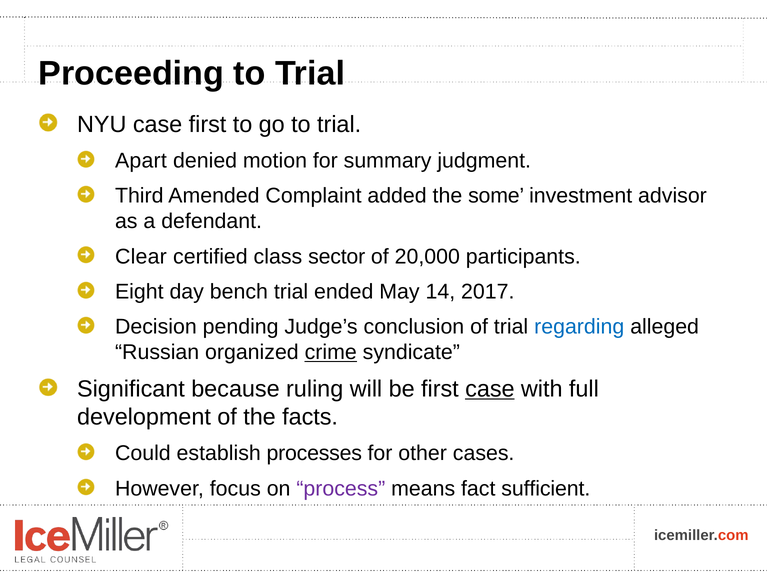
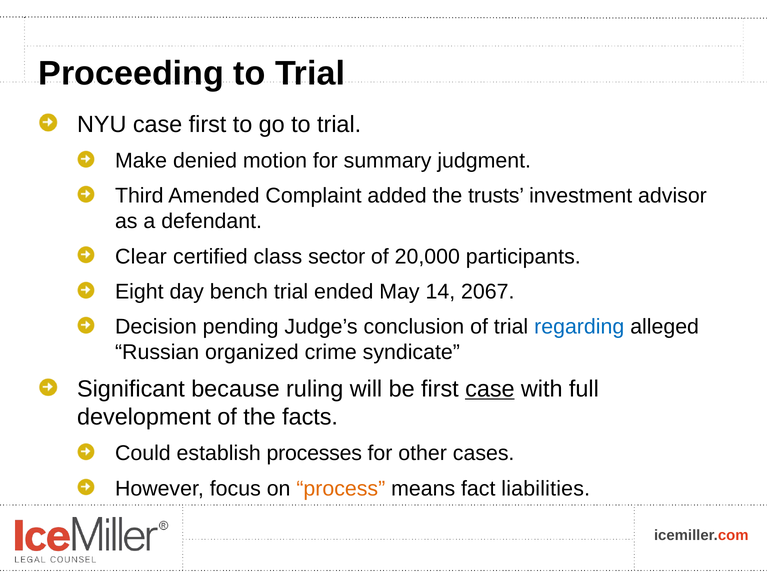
Apart: Apart -> Make (141, 161)
some: some -> trusts (496, 196)
2017: 2017 -> 2067 (488, 292)
crime underline: present -> none (331, 353)
process colour: purple -> orange (341, 489)
sufficient: sufficient -> liabilities (546, 489)
